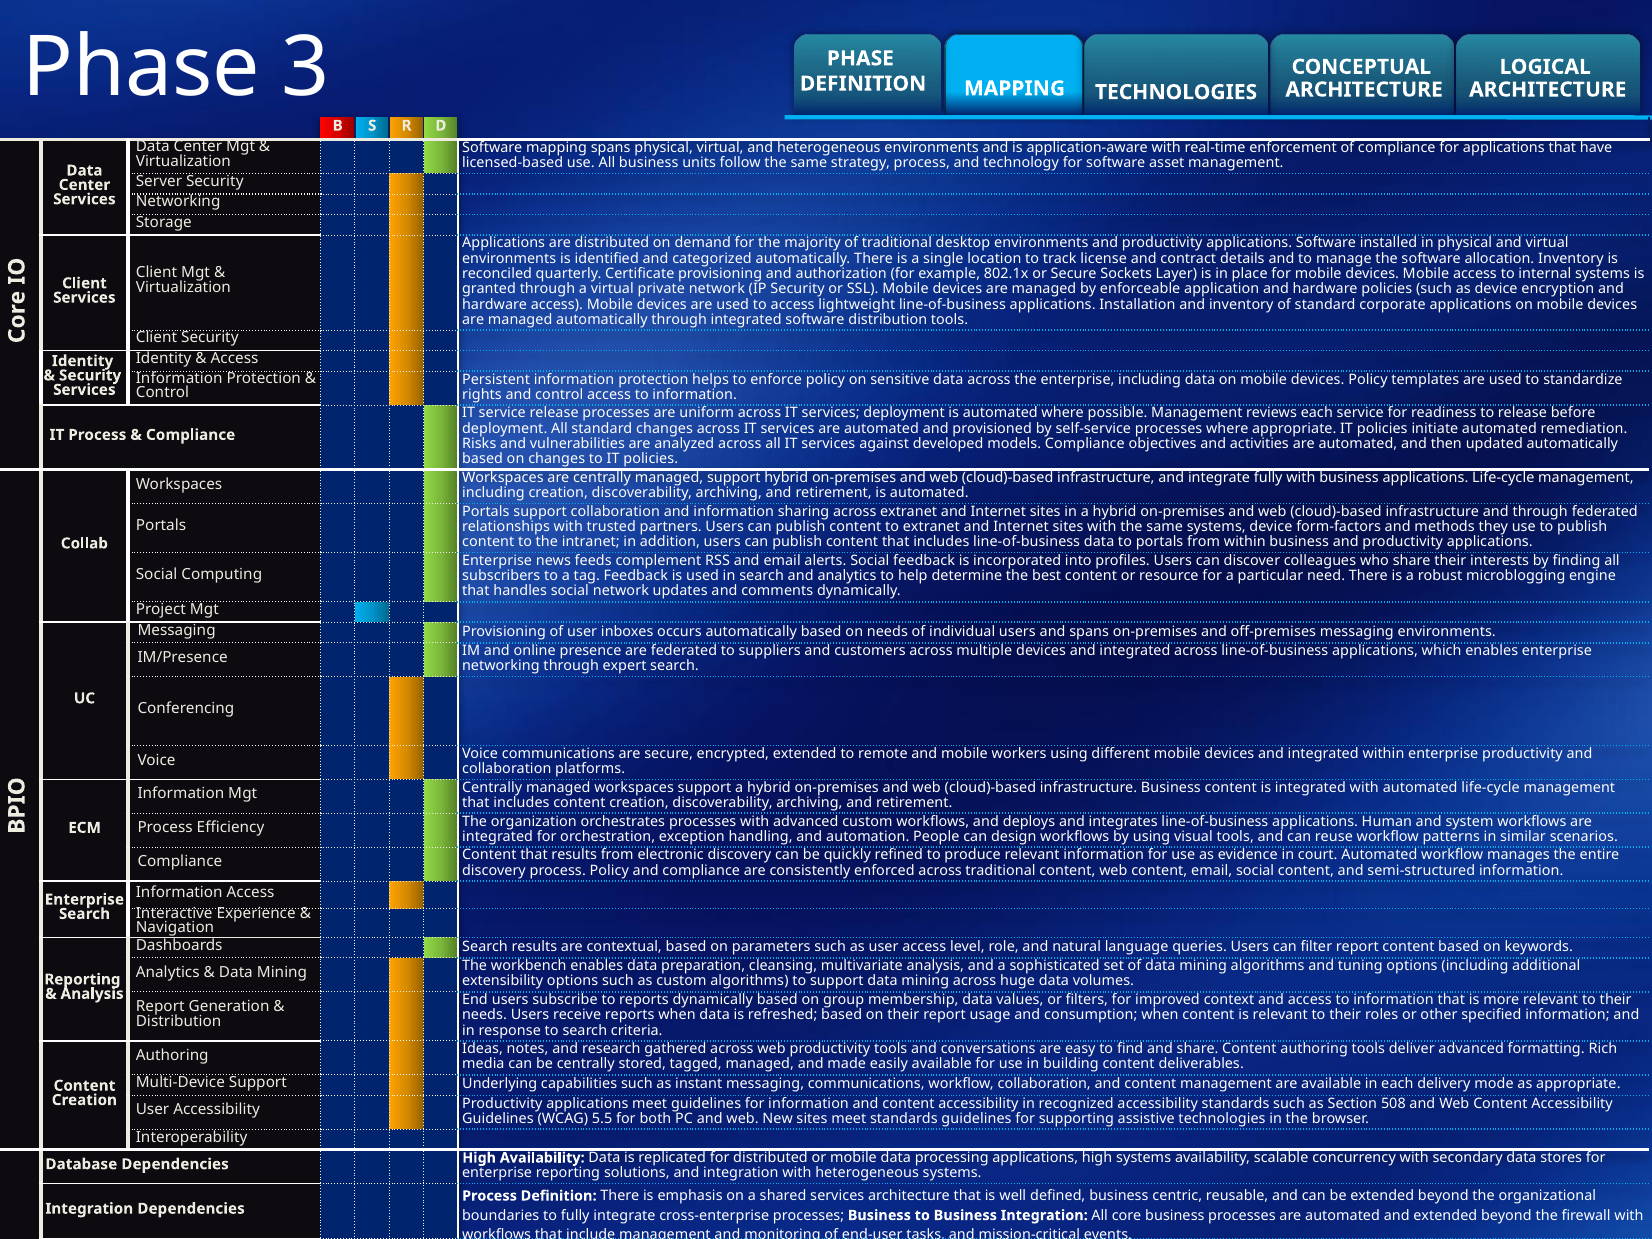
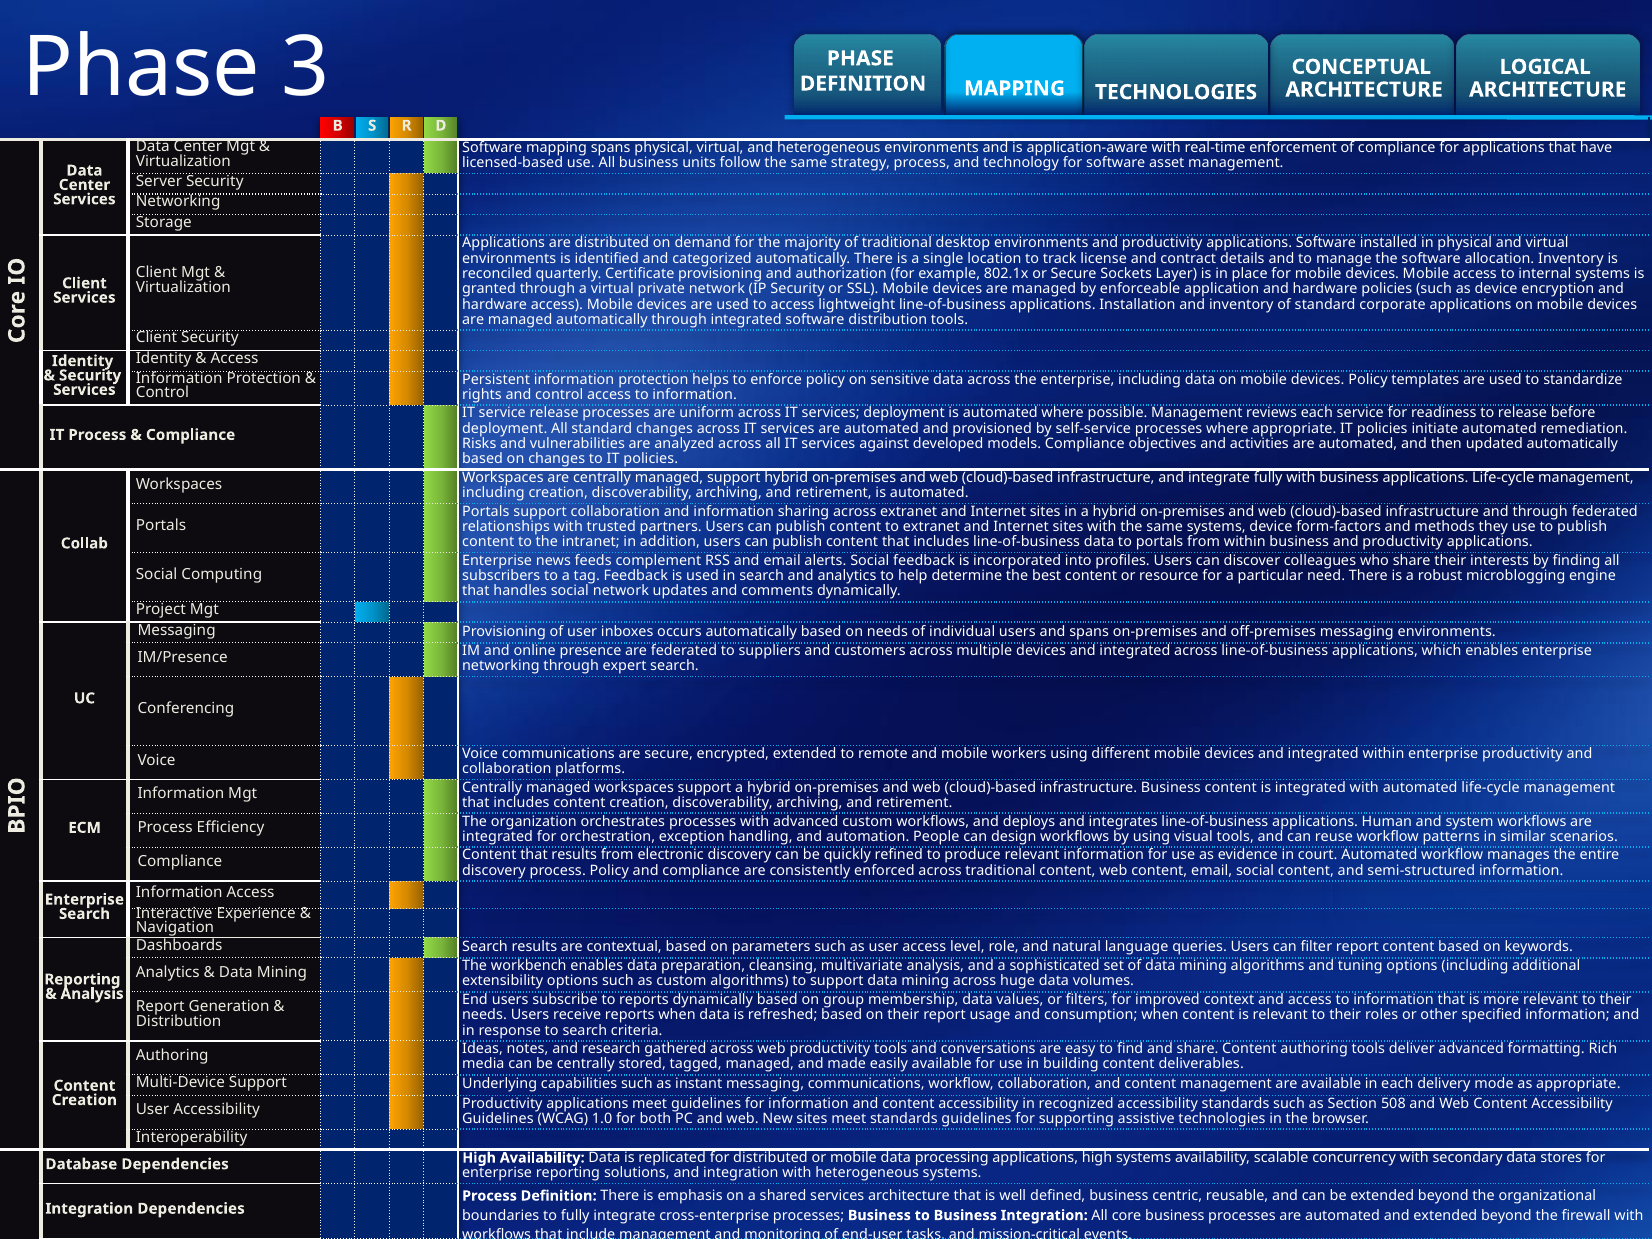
5.5: 5.5 -> 1.0 (602, 1119)
